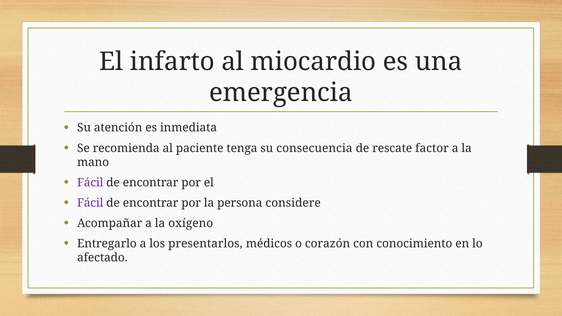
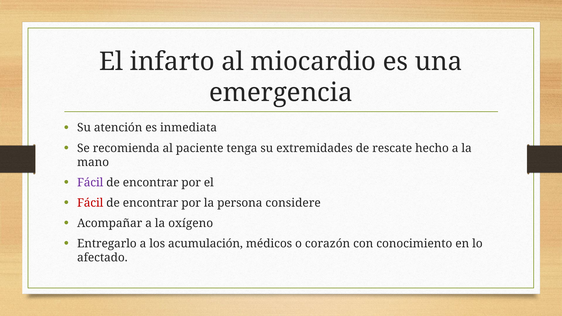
consecuencia: consecuencia -> extremidades (314, 148)
factor: factor -> hecho (432, 148)
Fácil colour: purple -> red (90, 203)
presentarlos: presentarlos -> acumulación (205, 244)
